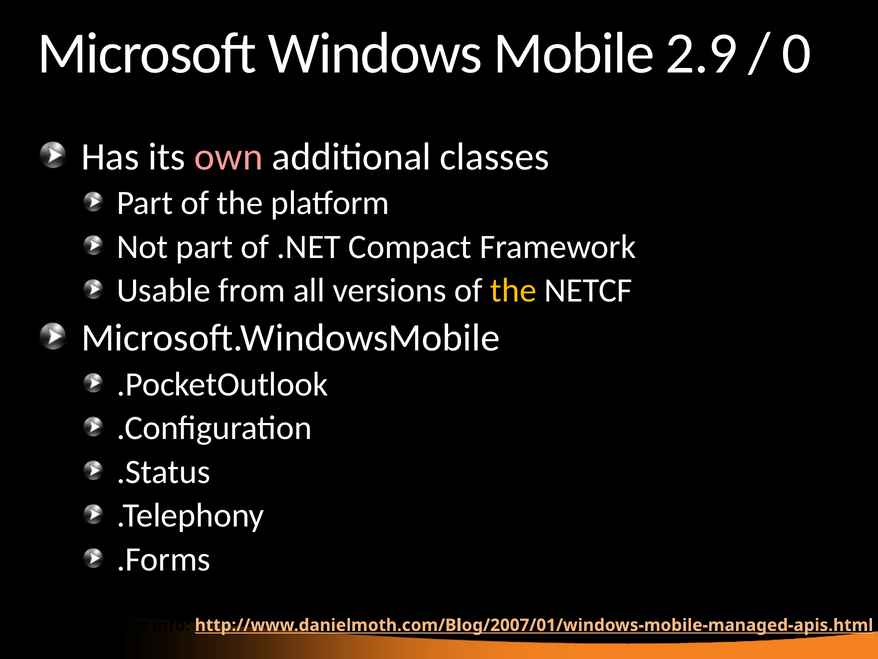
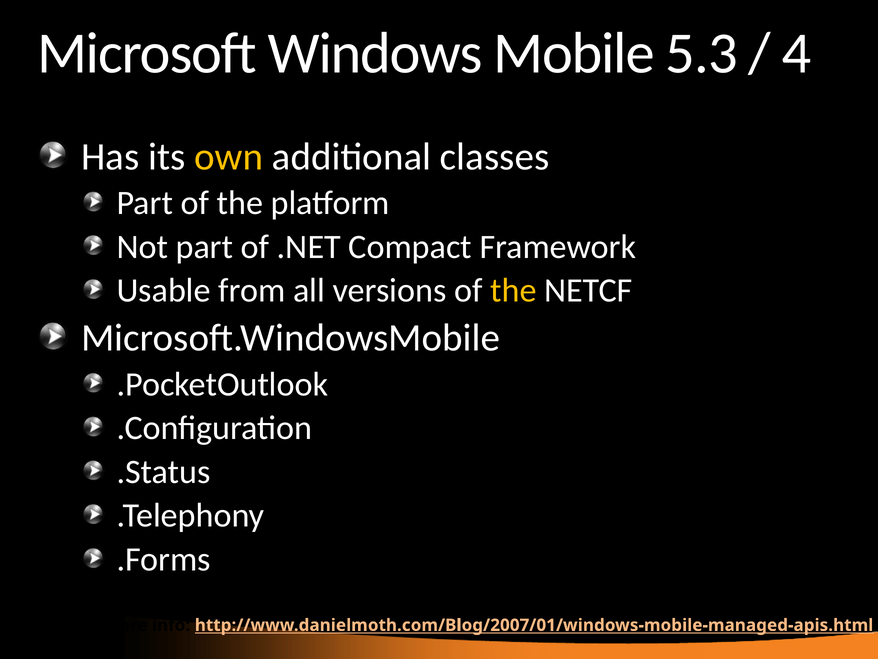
2.9: 2.9 -> 5.3 (702, 53)
0: 0 -> 4 (796, 53)
own colour: pink -> yellow (229, 157)
